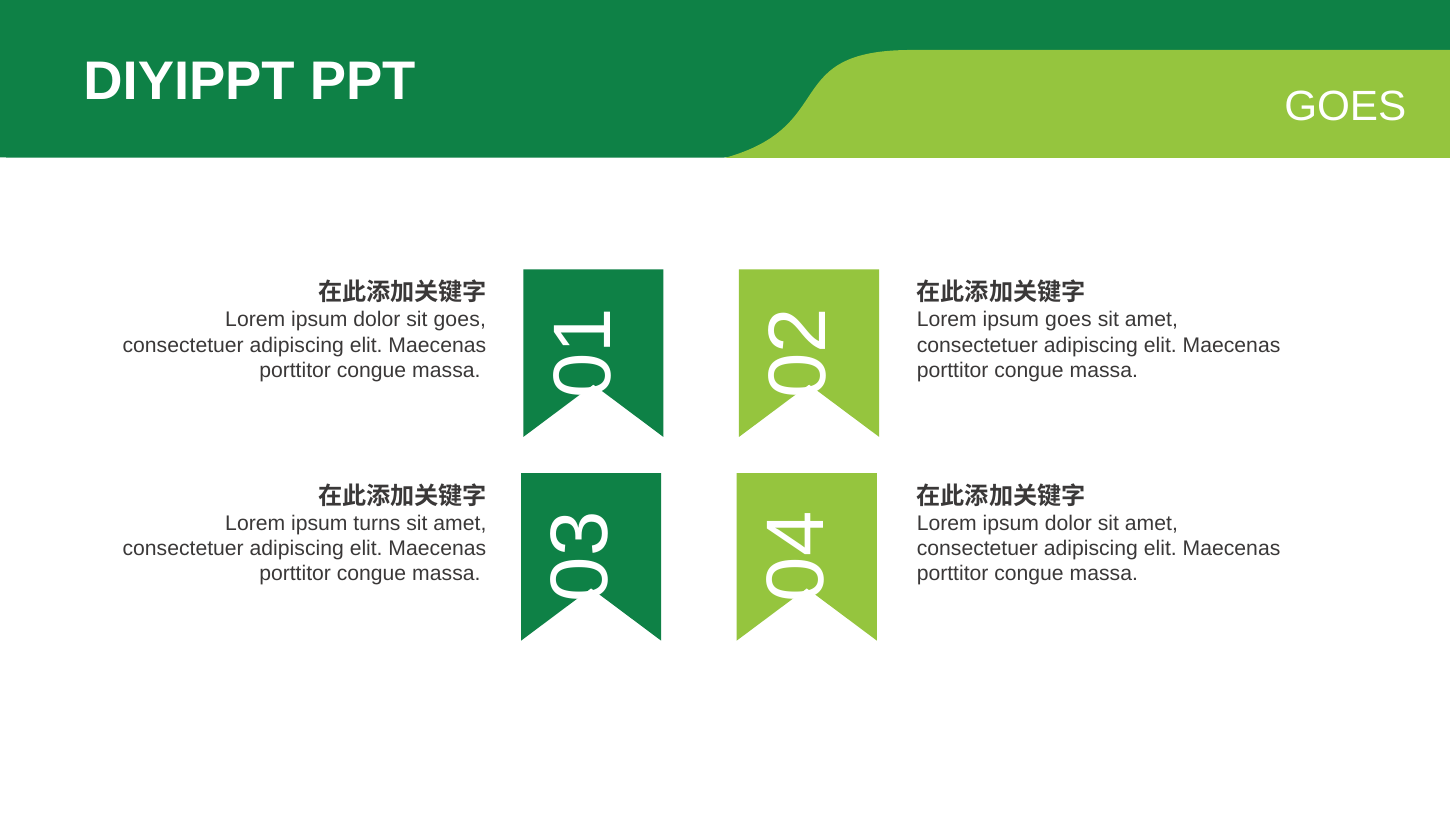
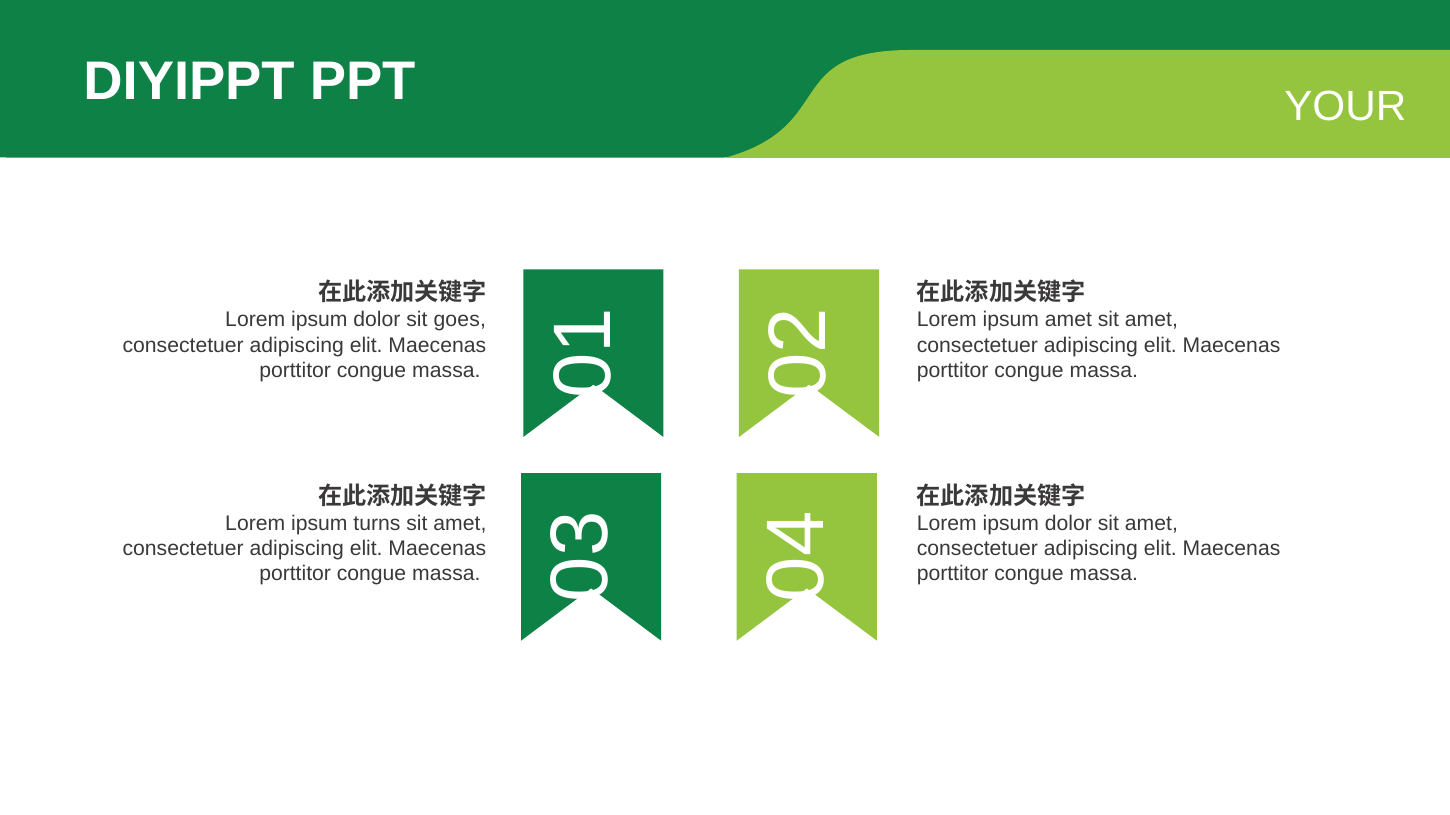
PPT GOES: GOES -> YOUR (1345, 107)
ipsum goes: goes -> amet (1068, 320)
